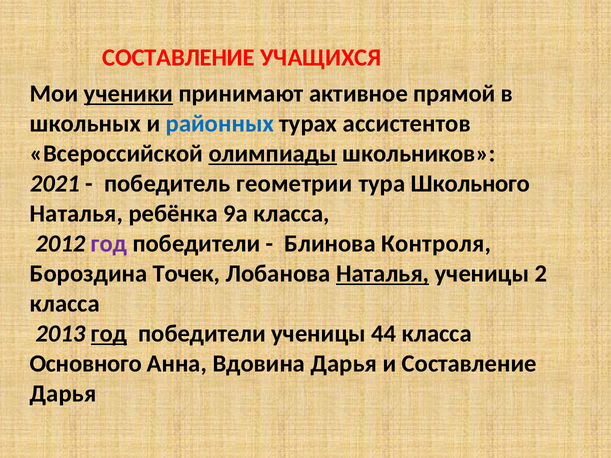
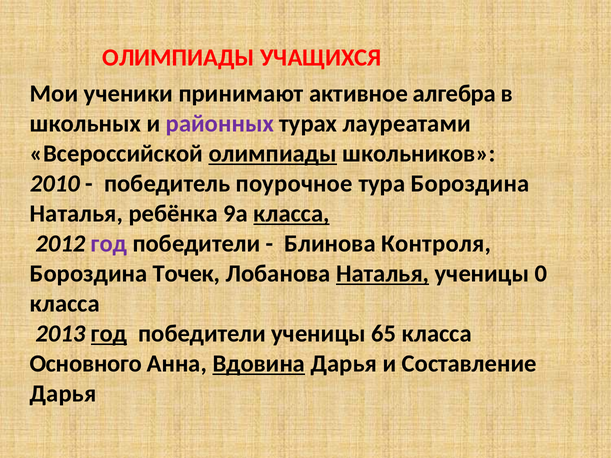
СОСТАВЛЕНИЕ: СОСТАВЛЕНИЕ -> ОЛИМПИАДЫ (178, 58)
ученики underline: present -> none (129, 94)
прямой: прямой -> алгебра (455, 94)
районных colour: blue -> purple (220, 124)
ассистентов: ассистентов -> лауреатами (407, 124)
2021: 2021 -> 2010 (55, 184)
геометрии: геометрии -> поурочное (294, 184)
тура Школьного: Школьного -> Бороздина (470, 184)
класса underline: none -> present (292, 214)
2: 2 -> 0 (541, 274)
44: 44 -> 65 (384, 334)
Вдовина underline: none -> present (259, 364)
